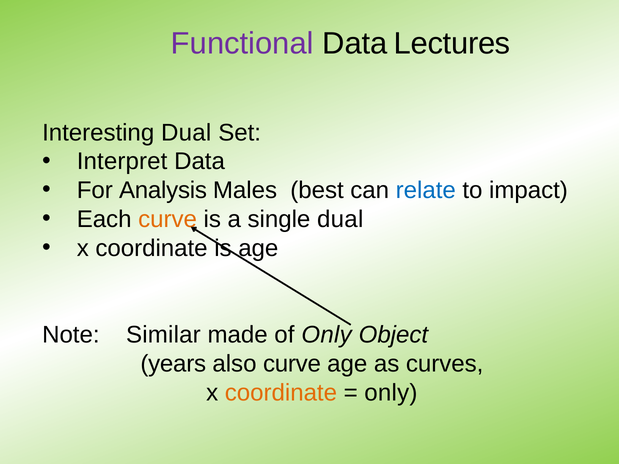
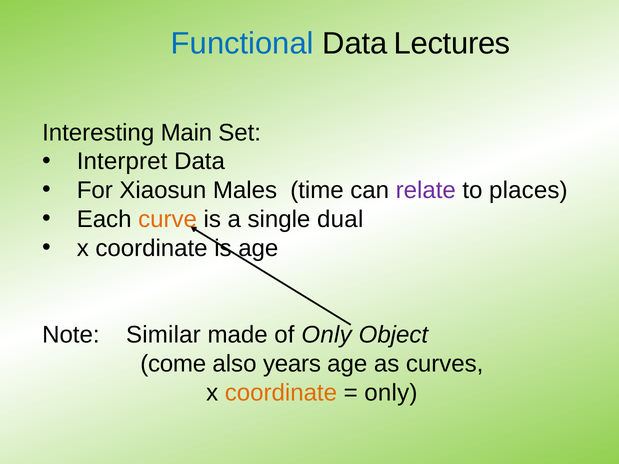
Functional colour: purple -> blue (242, 43)
Interesting Dual: Dual -> Main (186, 133)
Analysis: Analysis -> Xiaosun (163, 190)
best: best -> time (317, 190)
relate colour: blue -> purple (426, 190)
impact: impact -> places (528, 190)
years: years -> come (173, 364)
also curve: curve -> years (292, 364)
